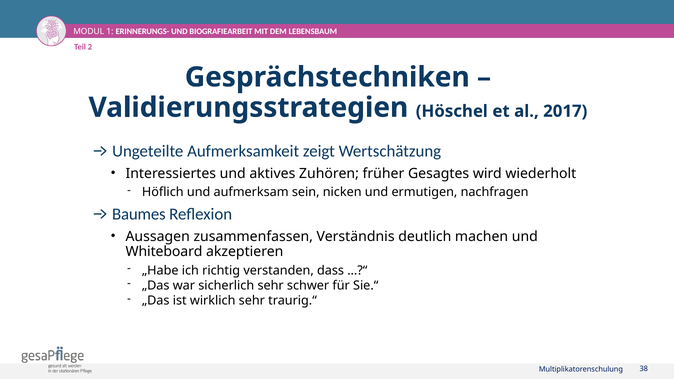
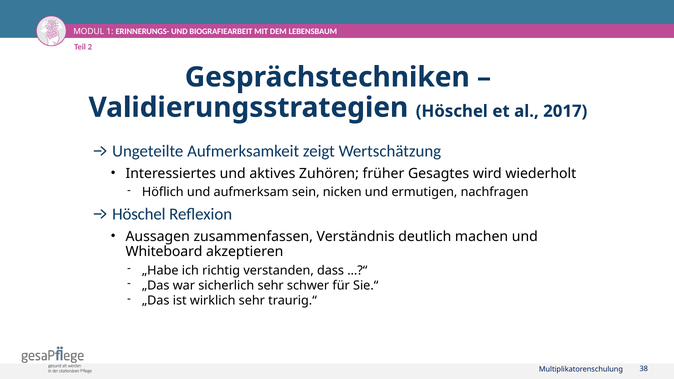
Baumes: Baumes -> Höschel (139, 214)
